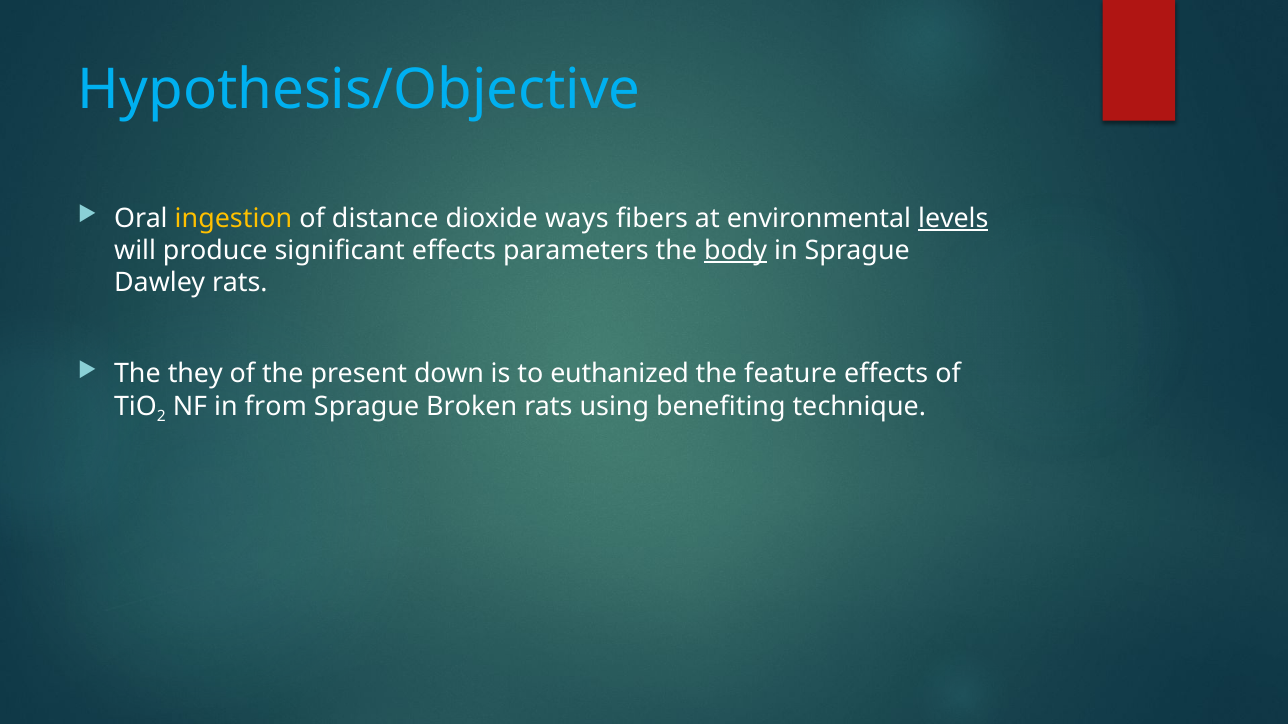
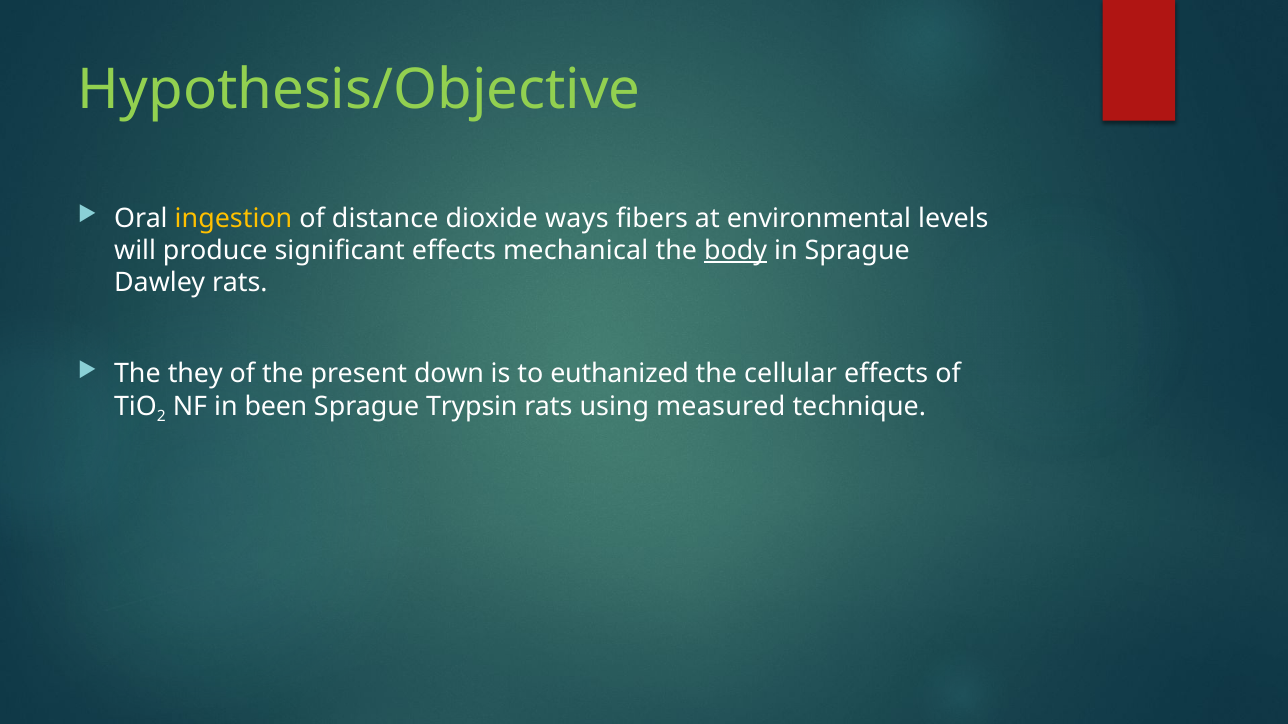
Hypothesis/Objective colour: light blue -> light green (359, 90)
levels underline: present -> none (953, 219)
parameters: parameters -> mechanical (576, 251)
feature: feature -> cellular (791, 374)
from: from -> been (276, 407)
Broken: Broken -> Trypsin (472, 407)
benefiting: benefiting -> measured (721, 407)
